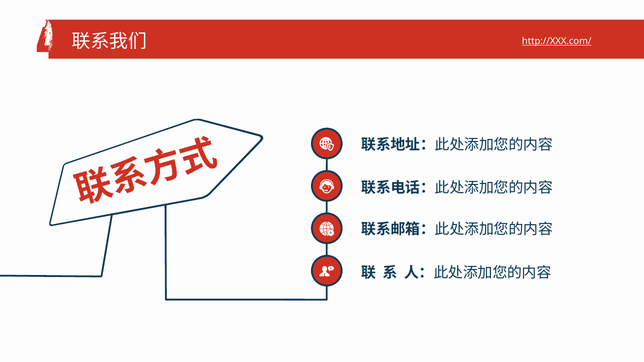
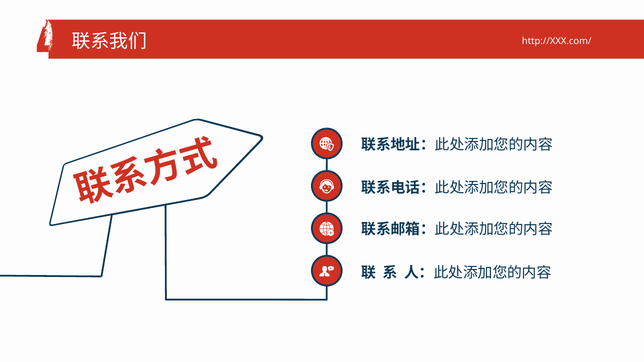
http://XXX.com/ underline: present -> none (557, 41)
